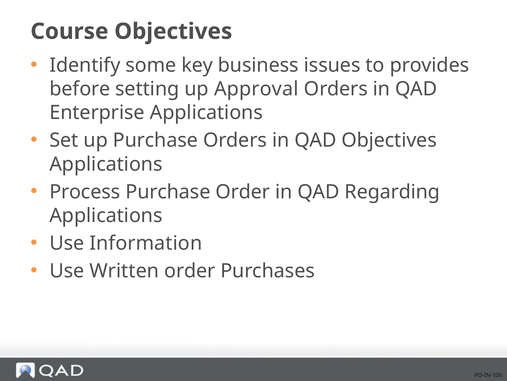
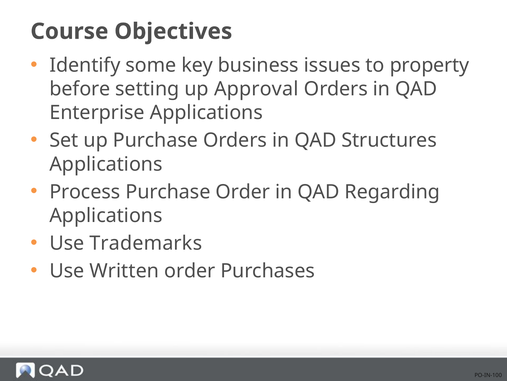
provides: provides -> property (429, 65)
QAD Objectives: Objectives -> Structures (389, 140)
Information: Information -> Trademarks (146, 243)
